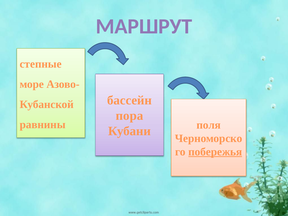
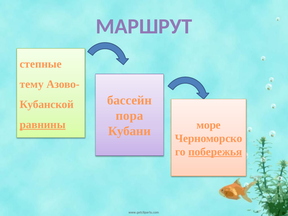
море: море -> тему (32, 84)
равнины underline: none -> present (43, 125)
поля: поля -> море (209, 125)
